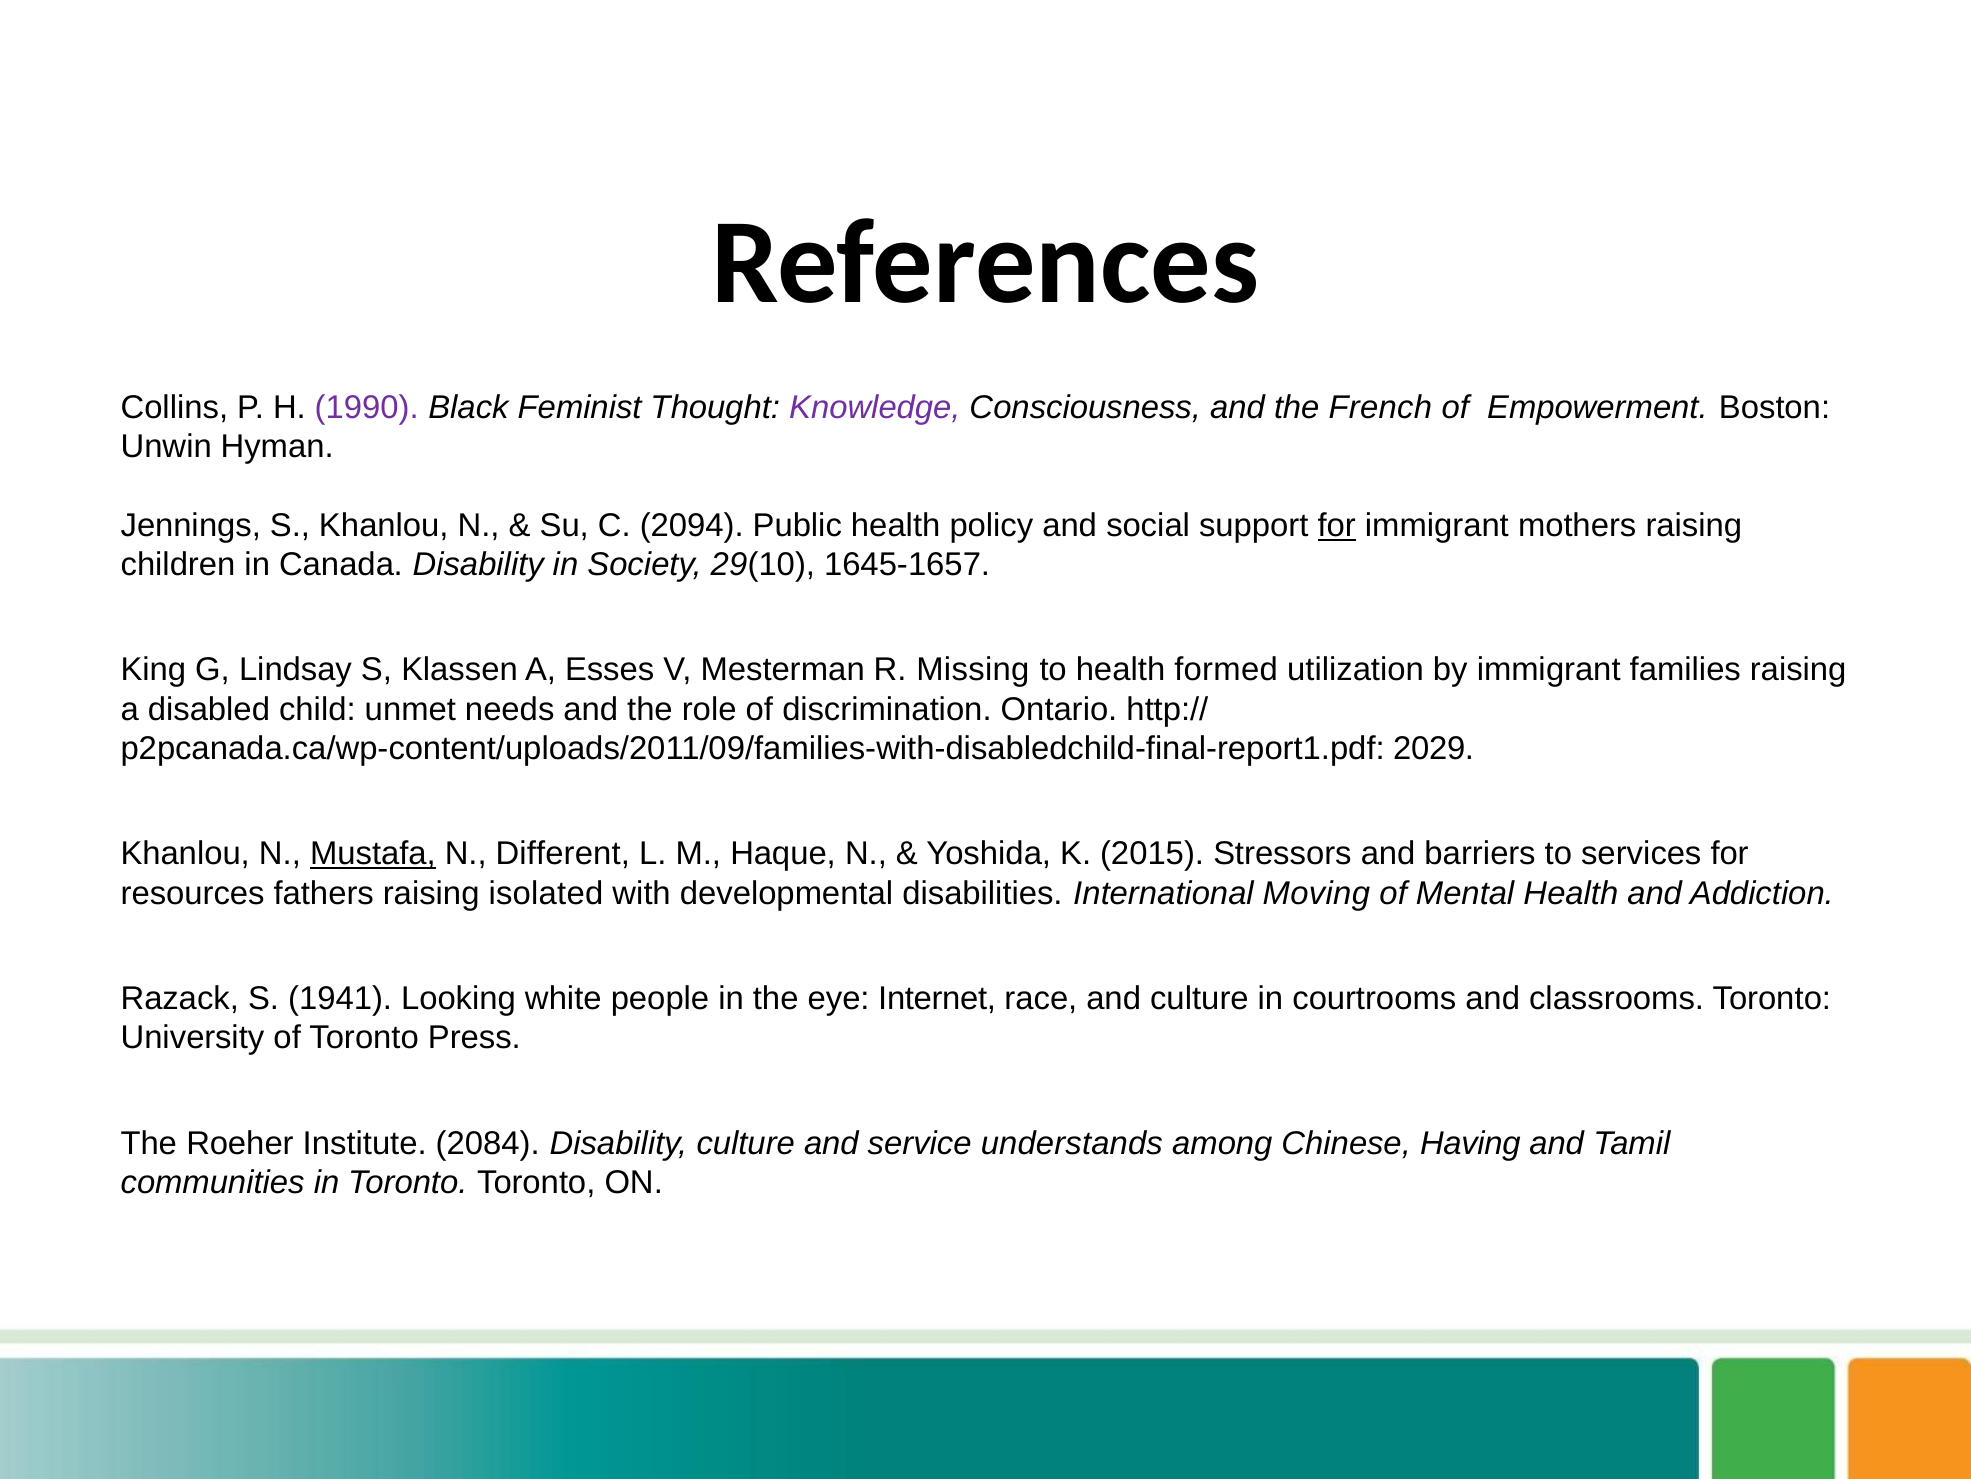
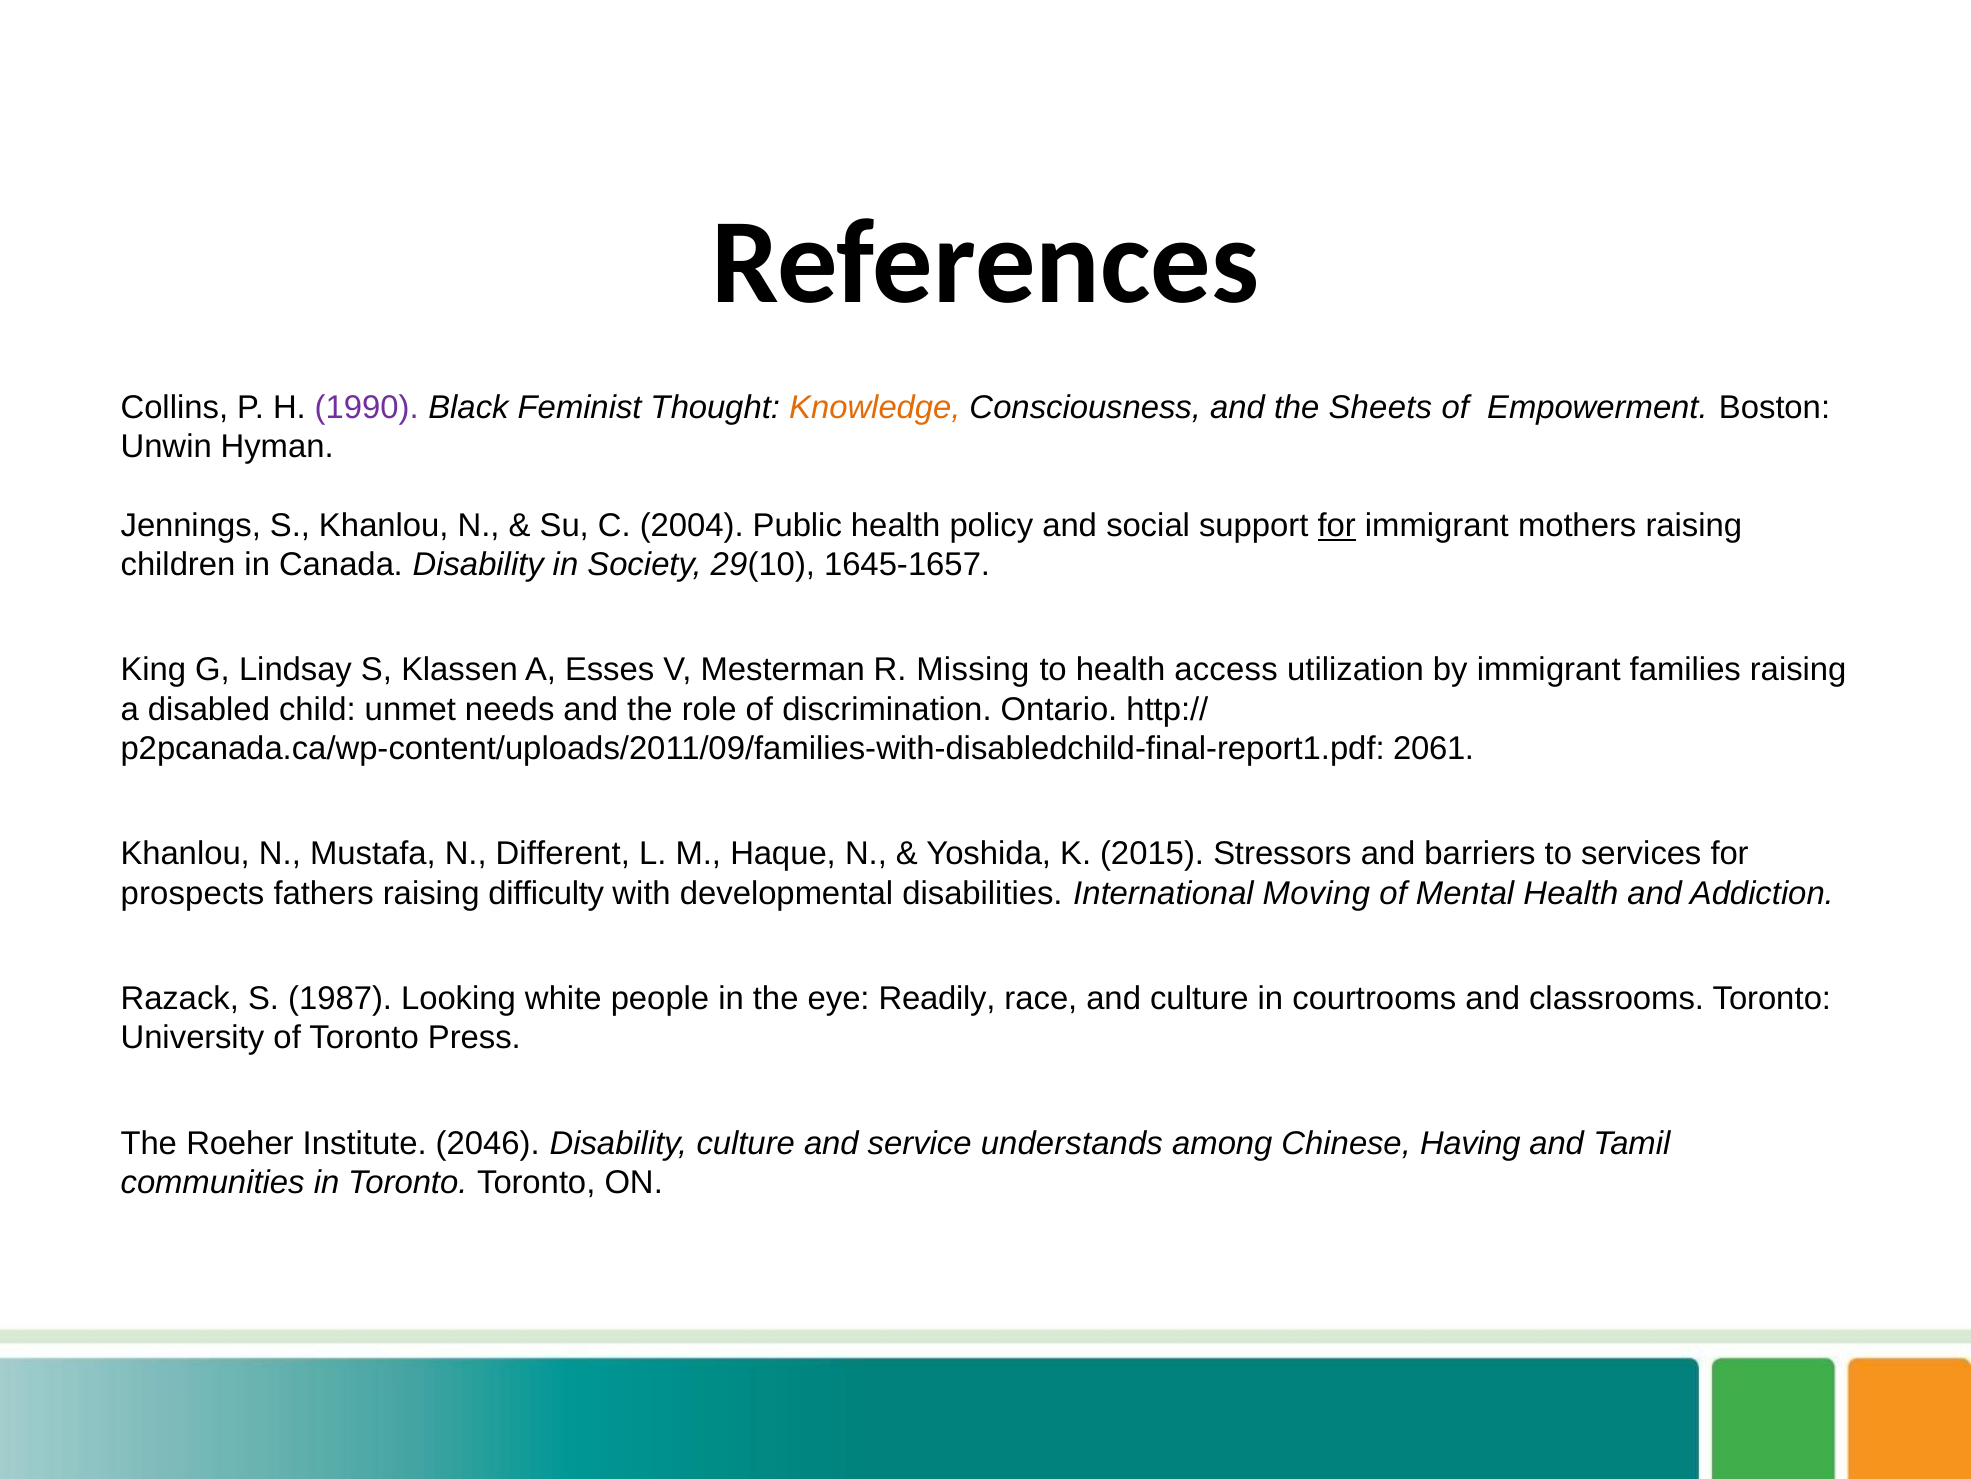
Knowledge colour: purple -> orange (875, 407)
French: French -> Sheets (1380, 407)
2094: 2094 -> 2004 (692, 525)
formed: formed -> access (1226, 670)
2029: 2029 -> 2061 (1434, 749)
Mustafa underline: present -> none (373, 854)
resources: resources -> prospects (193, 893)
isolated: isolated -> difficulty (546, 893)
1941: 1941 -> 1987 (340, 998)
Internet: Internet -> Readily (937, 998)
2084: 2084 -> 2046 (488, 1143)
